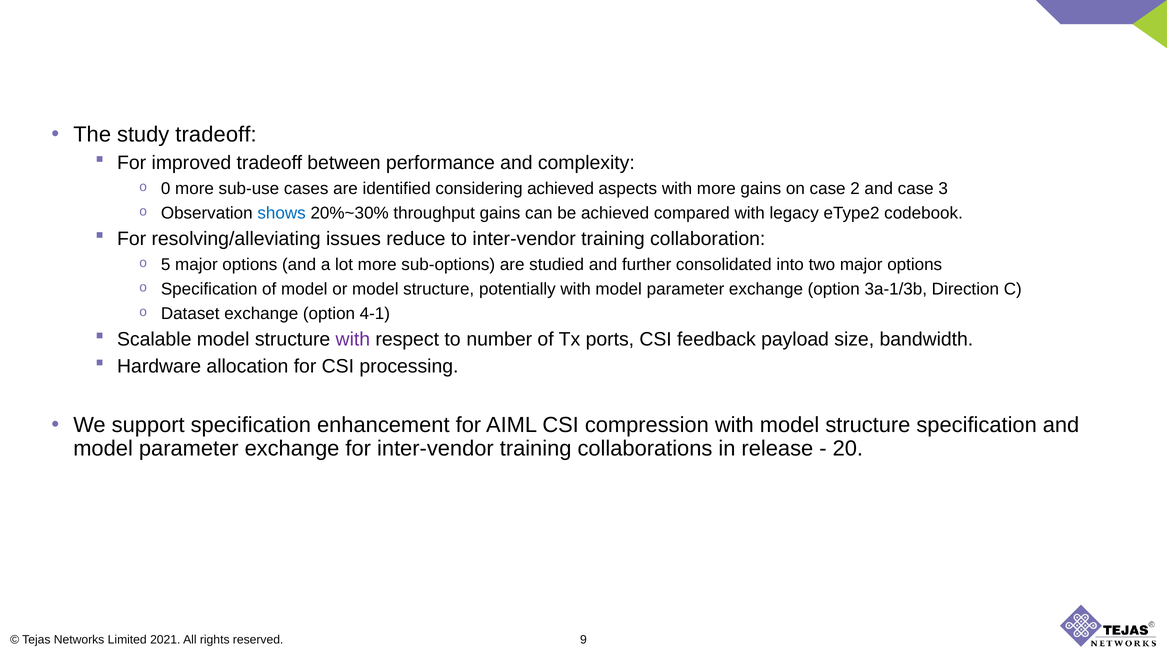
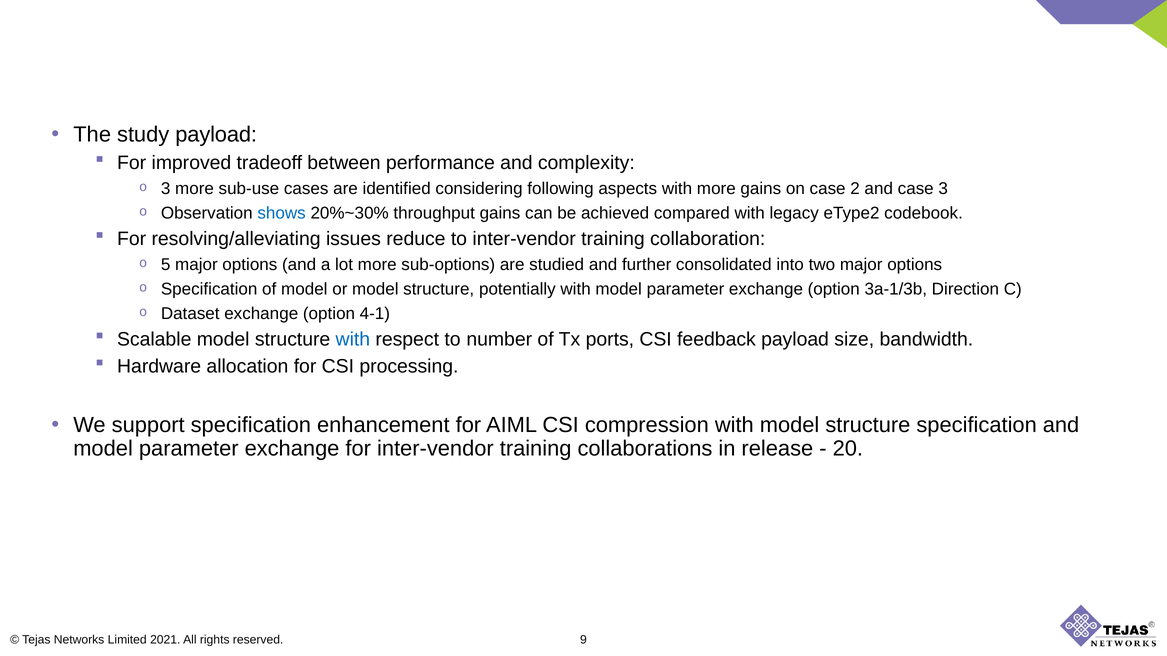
study tradeoff: tradeoff -> payload (216, 135)
0: 0 -> 3 (166, 189)
considering achieved: achieved -> following (560, 189)
with colour: purple -> blue (353, 339)
